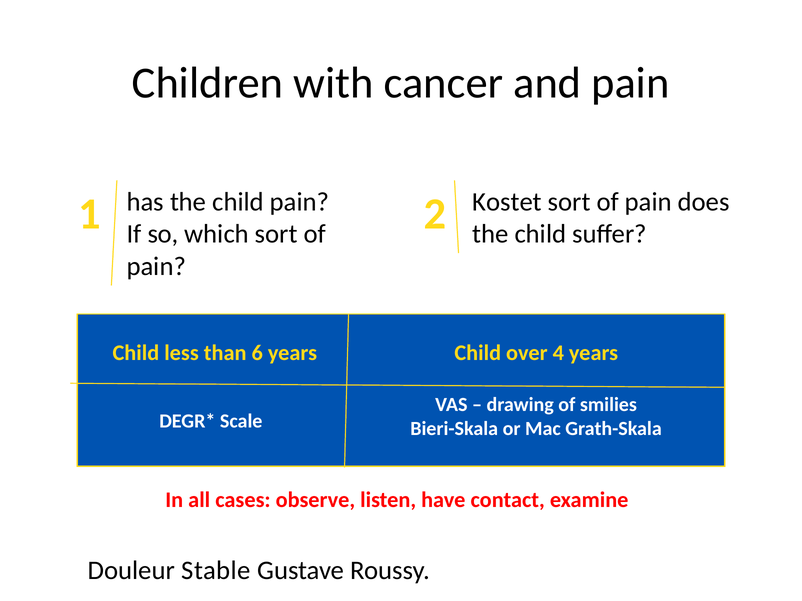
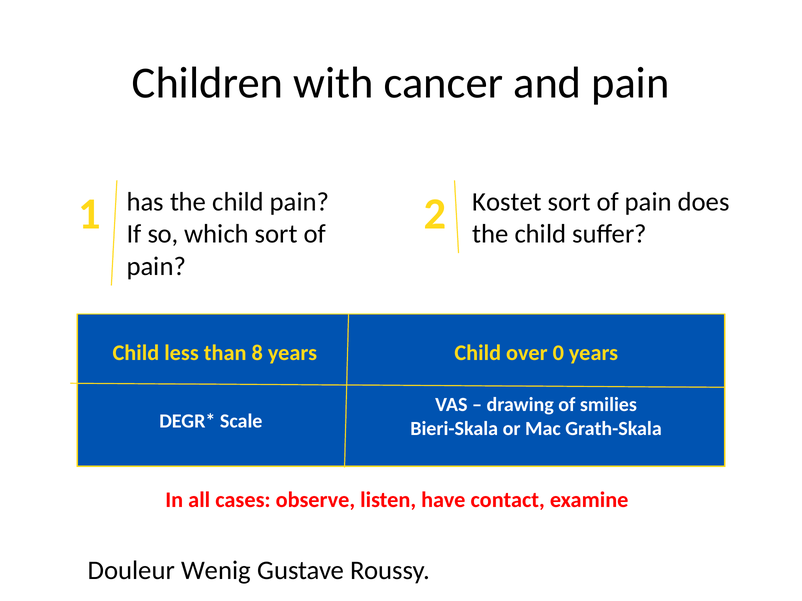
6: 6 -> 8 (257, 353)
4: 4 -> 0 (558, 353)
Stable: Stable -> Wenig (216, 571)
